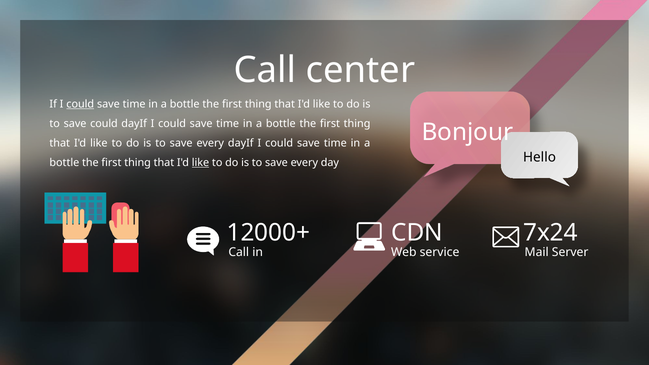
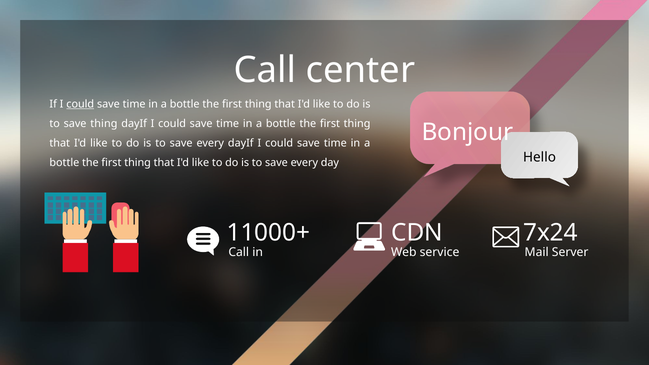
save could: could -> thing (104, 124)
like underline: present -> none (201, 163)
12000+: 12000+ -> 11000+ (268, 233)
